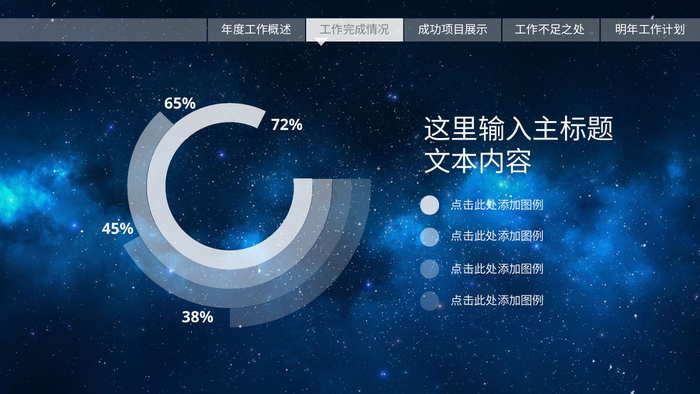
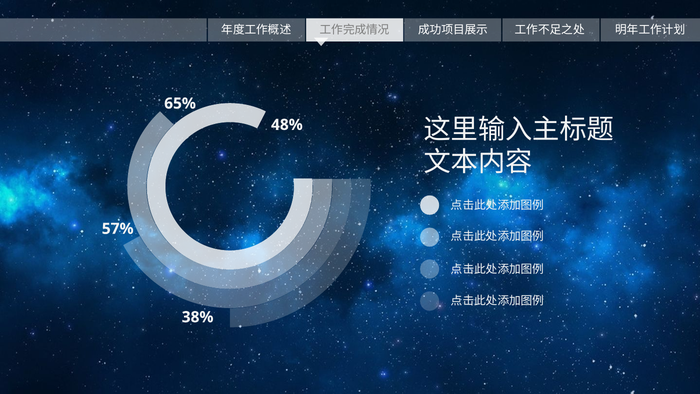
72%: 72% -> 48% (287, 125)
45%: 45% -> 57% (118, 229)
